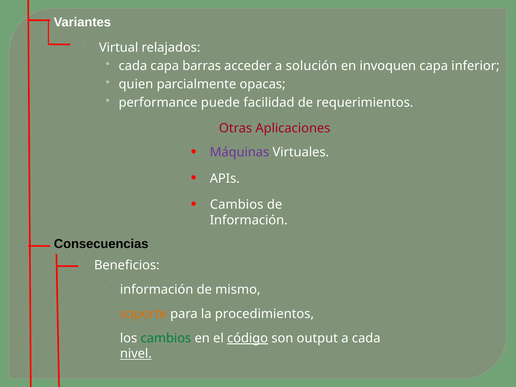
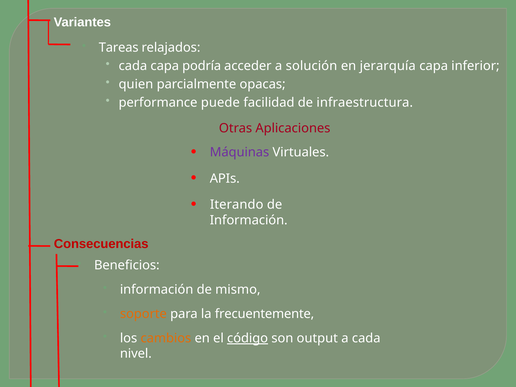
Virtual: Virtual -> Tareas (119, 47)
barras: barras -> podría (202, 66)
invoquen: invoquen -> jerarquía (388, 66)
requerimientos: requerimientos -> infraestructura (365, 102)
Cambios: Cambios -> Iterando (237, 205)
Consecuencias colour: black -> red (101, 244)
procedimientos: procedimientos -> frecuentemente (265, 314)
cambios colour: green -> orange (166, 338)
nivel underline: present -> none (136, 354)
